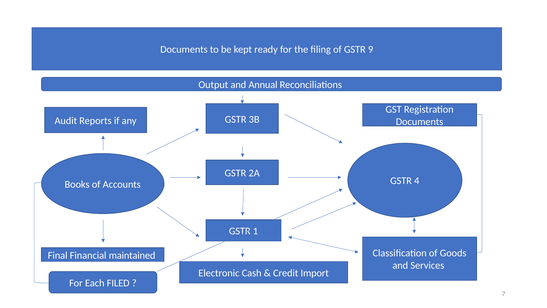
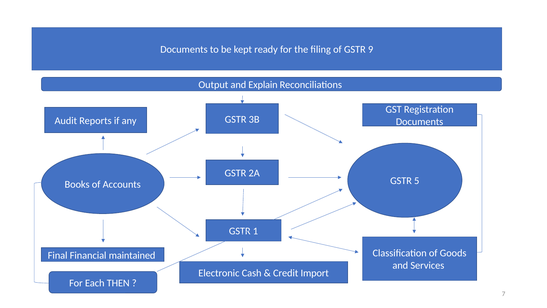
Annual: Annual -> Explain (263, 85)
4: 4 -> 5 (417, 181)
FILED: FILED -> THEN (118, 283)
